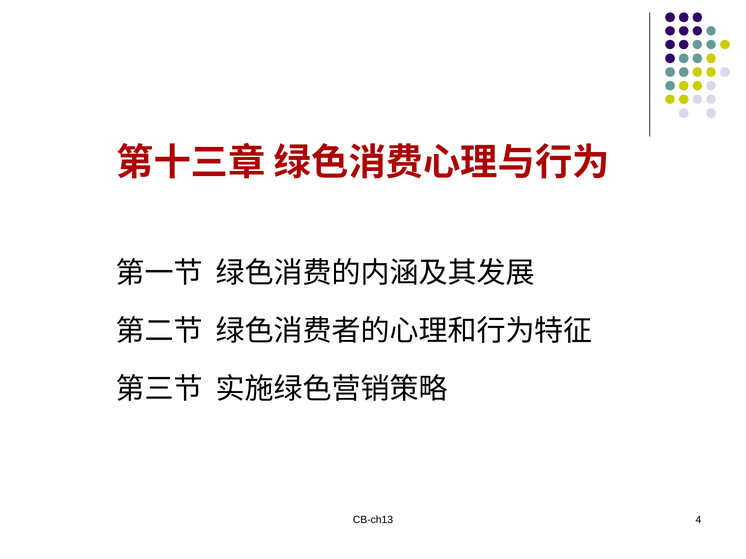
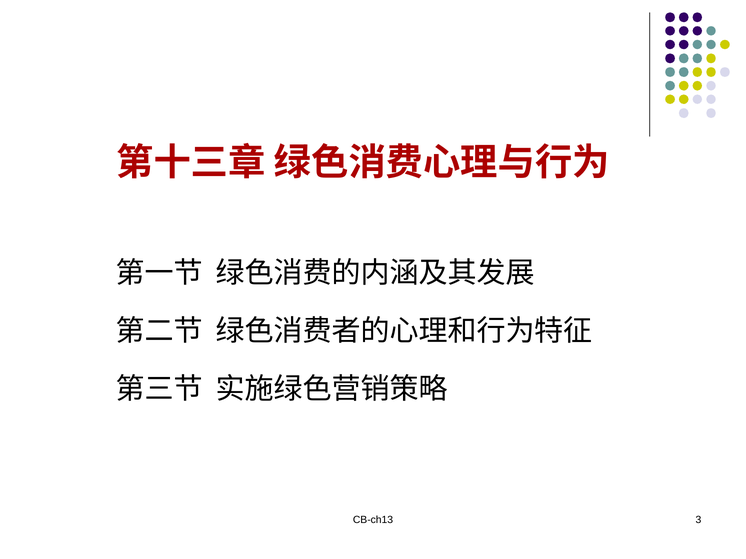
4: 4 -> 3 (698, 520)
